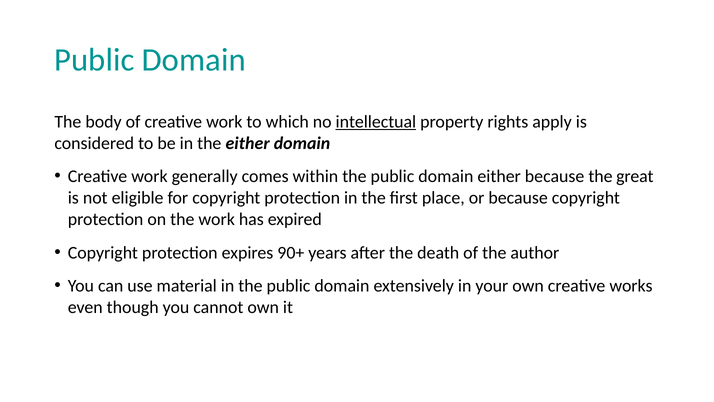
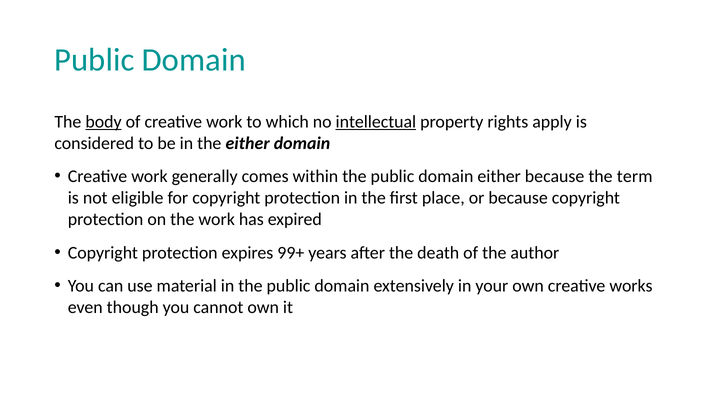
body underline: none -> present (103, 122)
great: great -> term (635, 176)
90+: 90+ -> 99+ (291, 252)
